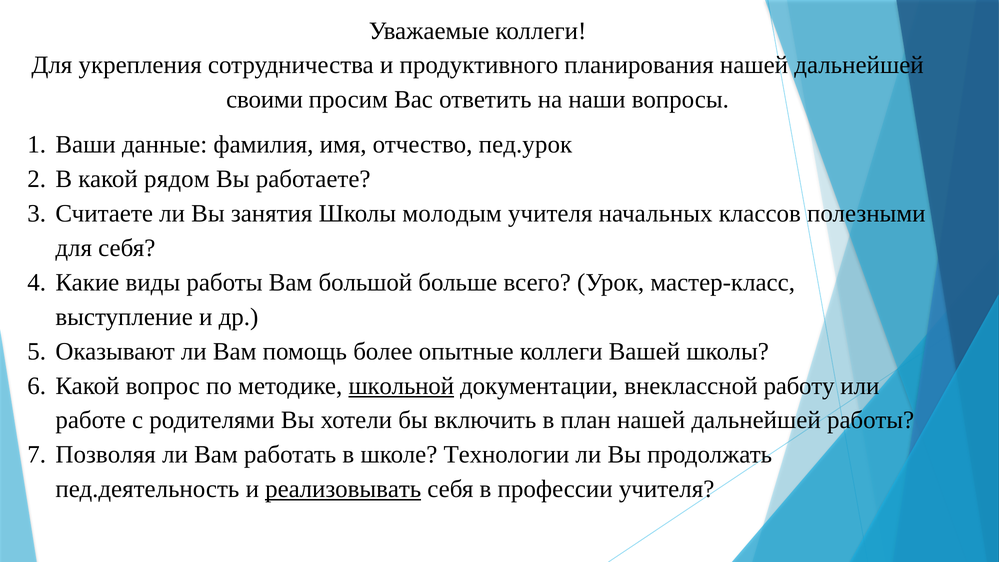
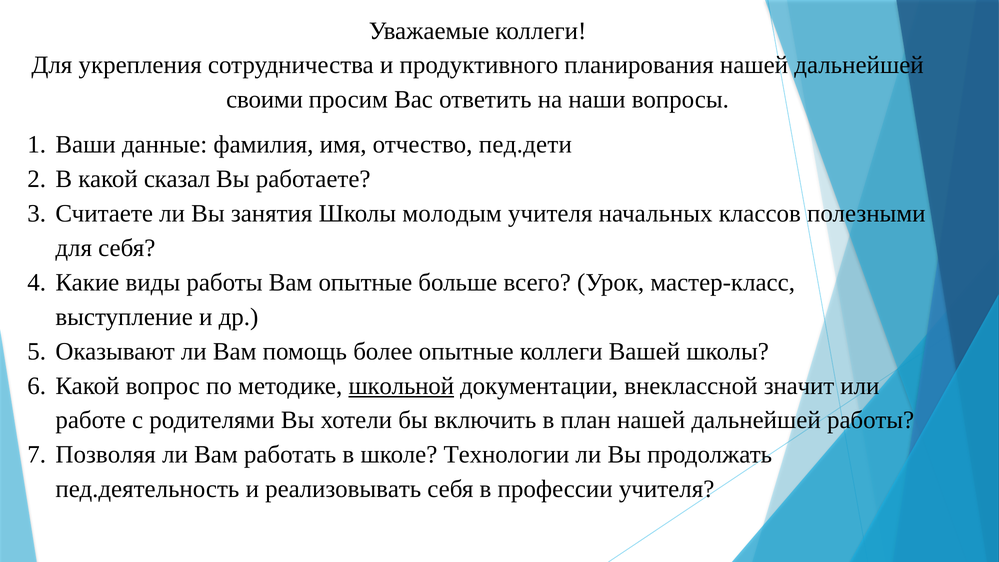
пед.урок: пед.урок -> пед.дети (525, 145)
рядом: рядом -> сказал (177, 179)
Вам большой: большой -> опытные (365, 282)
работу: работу -> значит (799, 386)
реализовывать underline: present -> none (343, 489)
